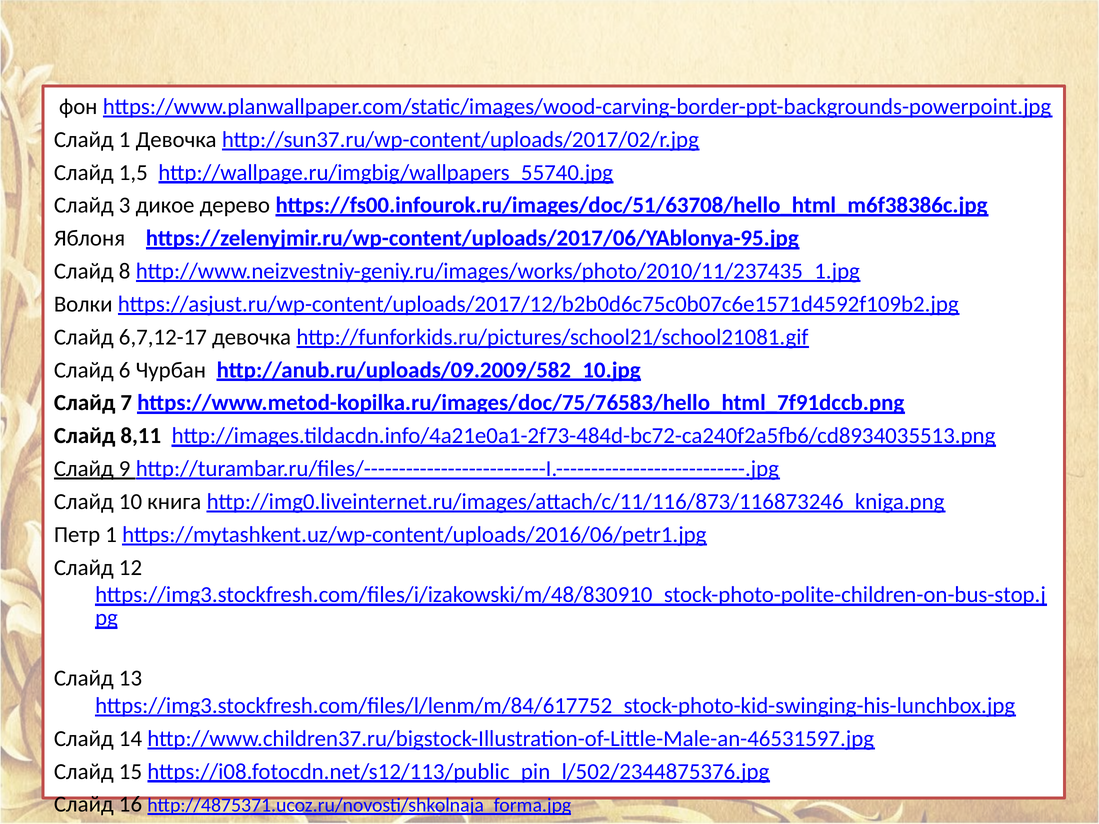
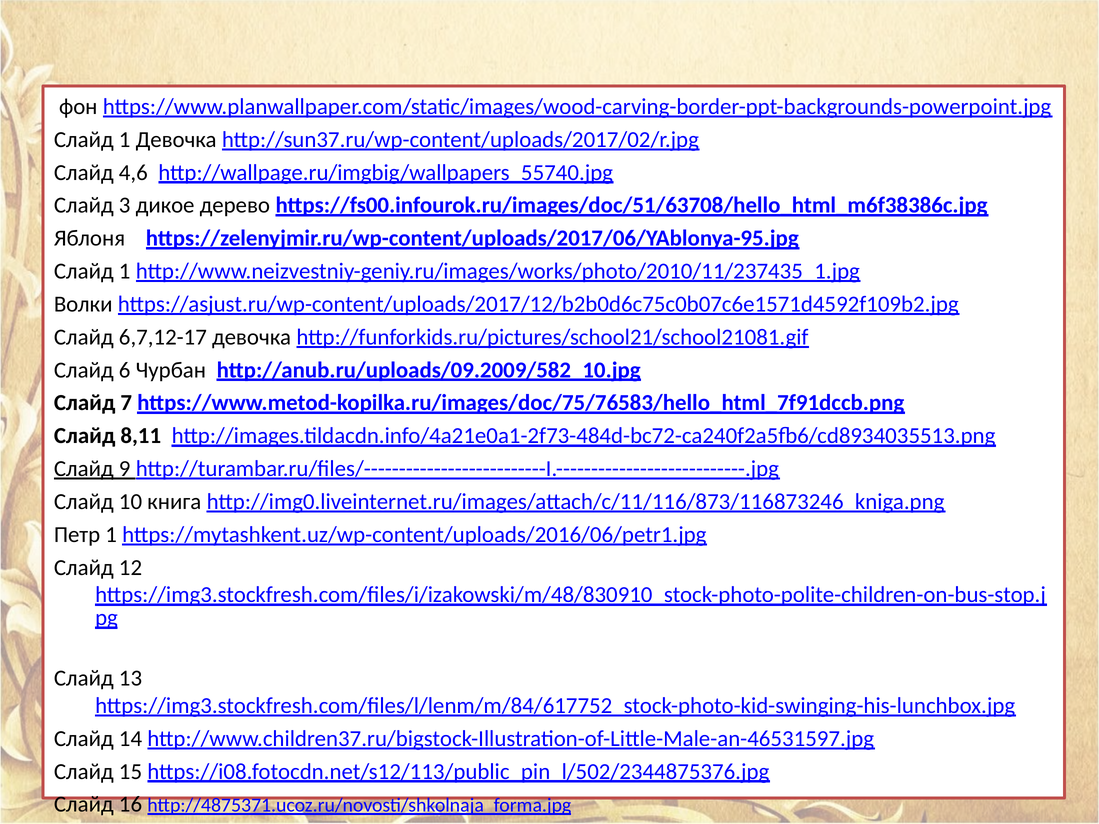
1,5: 1,5 -> 4,6 (133, 173)
8: 8 -> 1 (125, 271)
